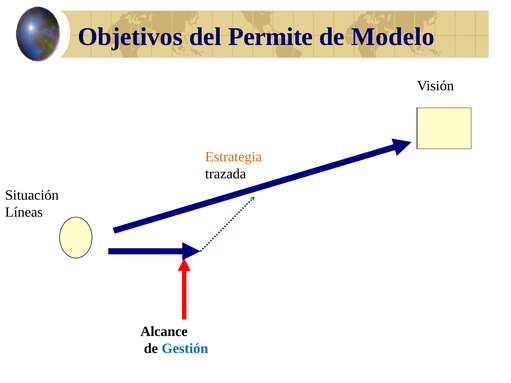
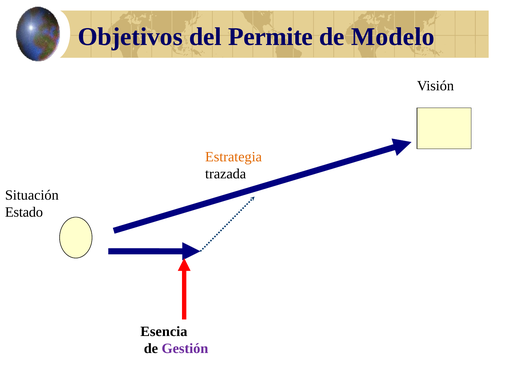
Líneas: Líneas -> Estado (24, 212)
Alcance: Alcance -> Esencia (164, 332)
Gestión colour: blue -> purple (185, 349)
